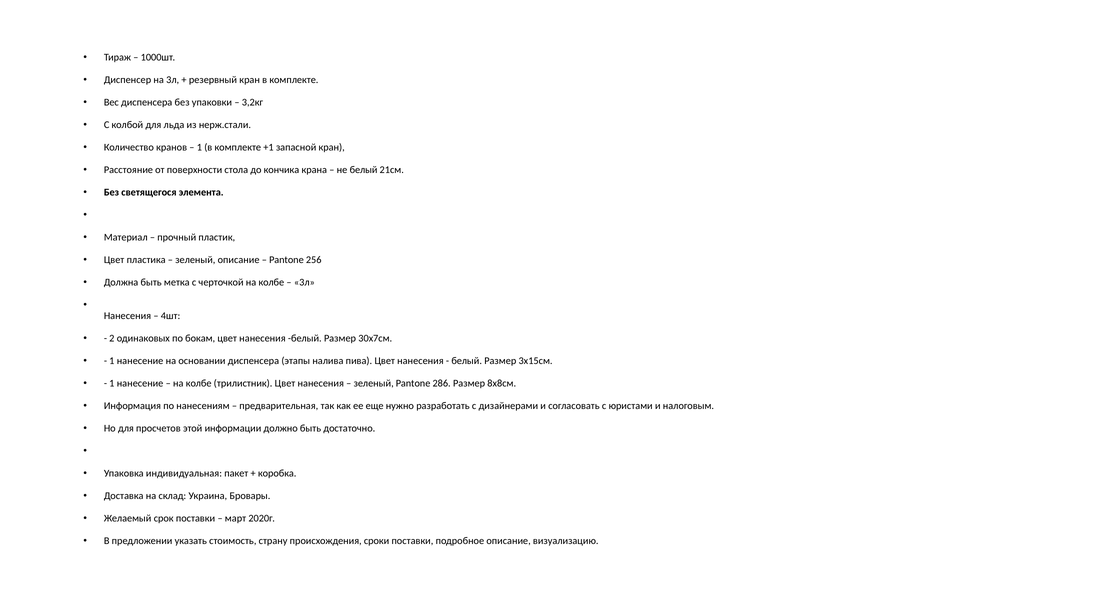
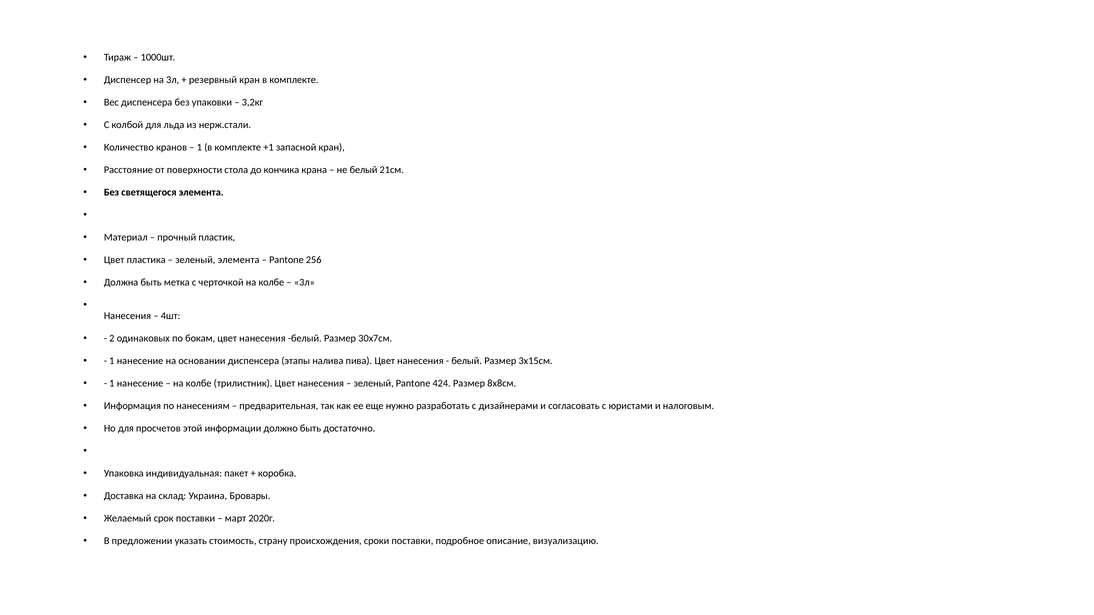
зеленый описание: описание -> элемента (239, 260)
286: 286 -> 424 (442, 384)
